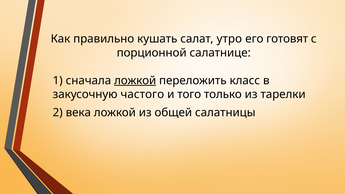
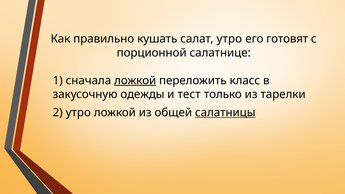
частого: частого -> одежды (142, 94)
того: того -> тест (189, 94)
2 века: века -> утро (78, 113)
салатницы underline: none -> present (225, 113)
